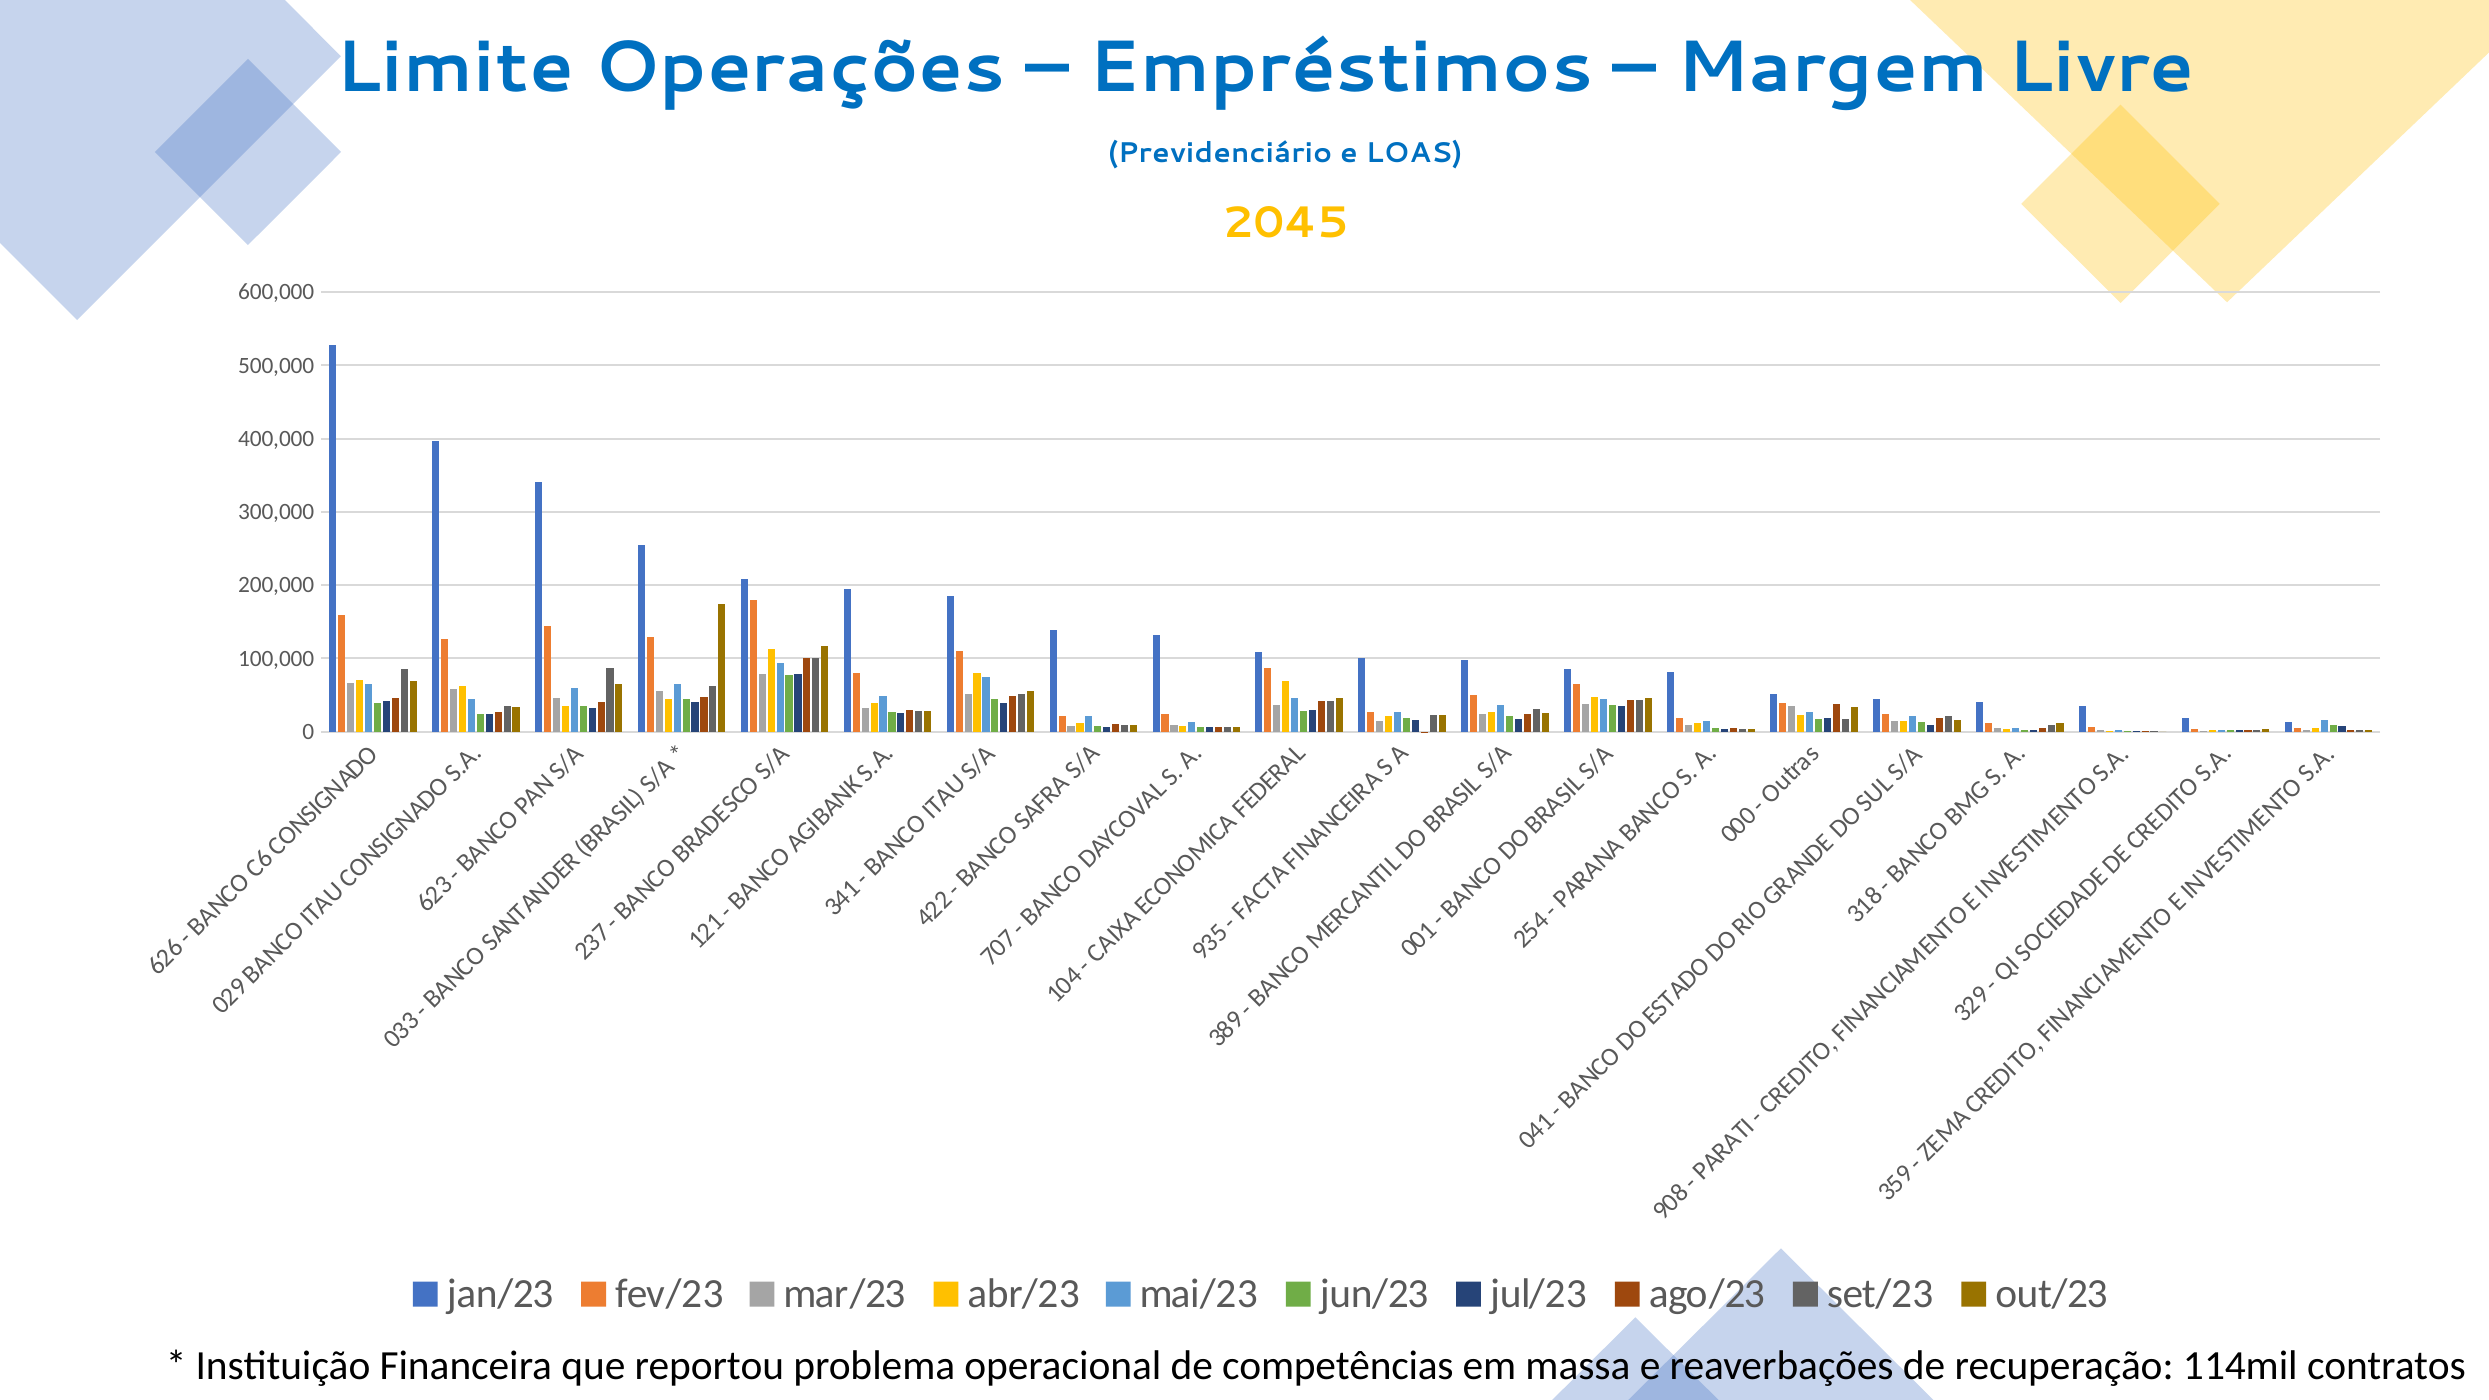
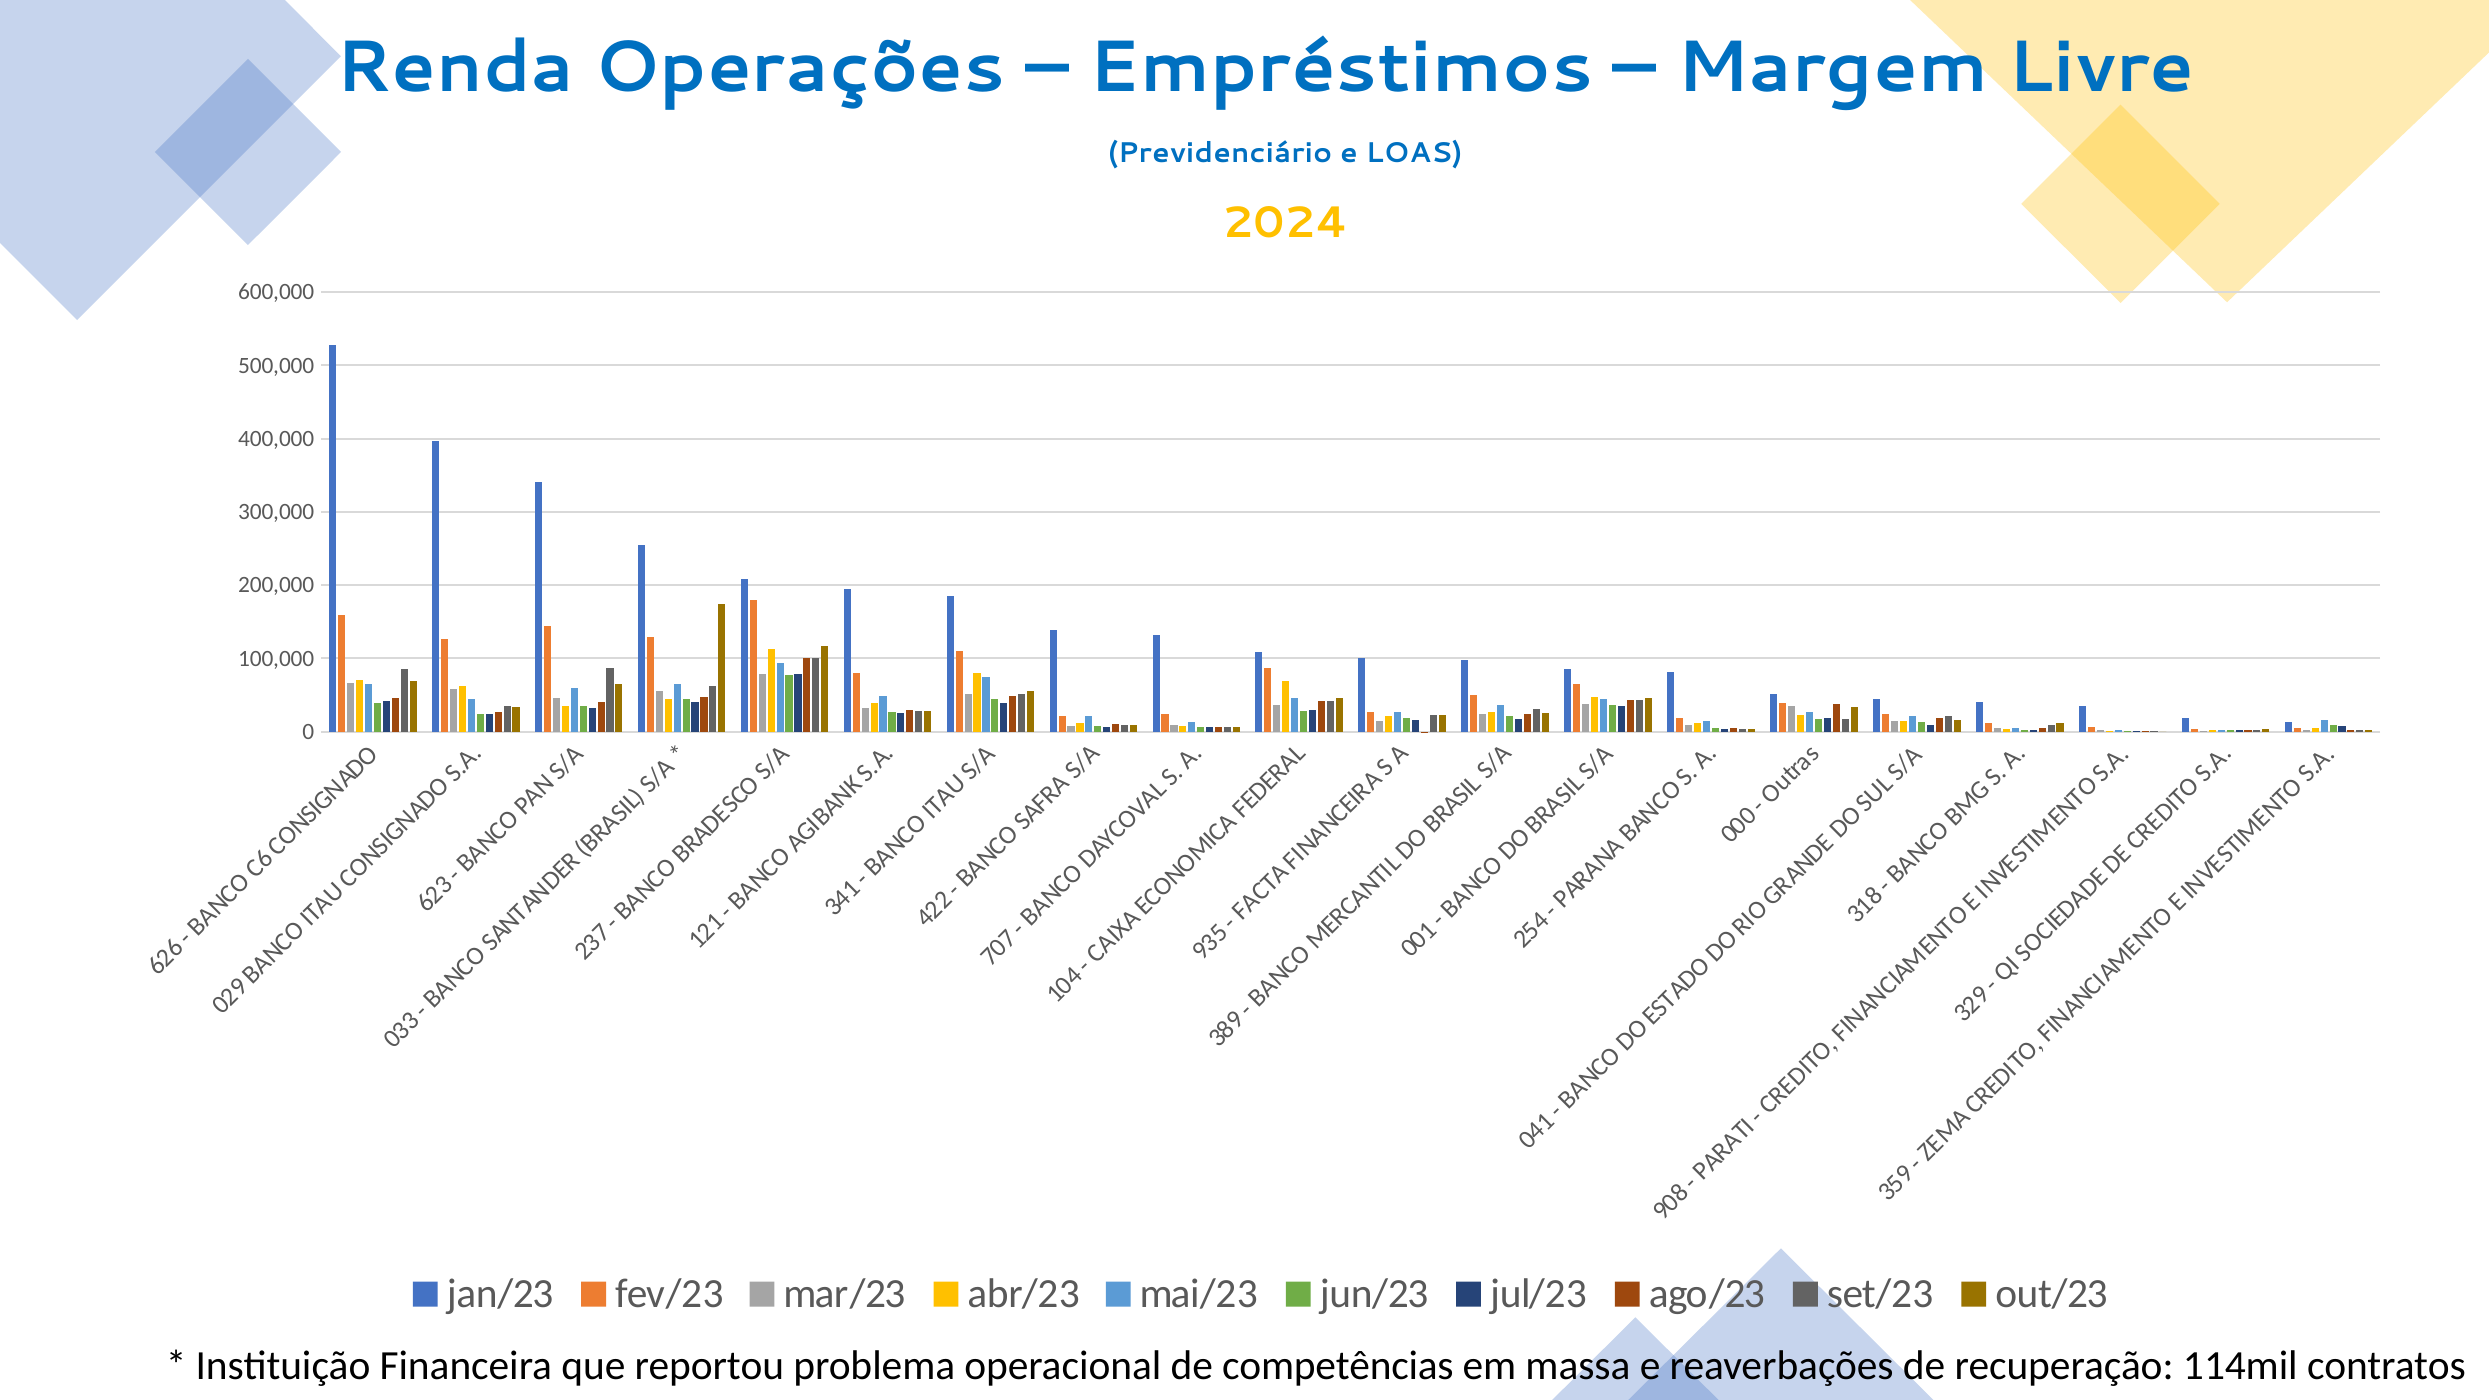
Limite: Limite -> Renda (455, 67)
2045: 2045 -> 2024 (1285, 223)
